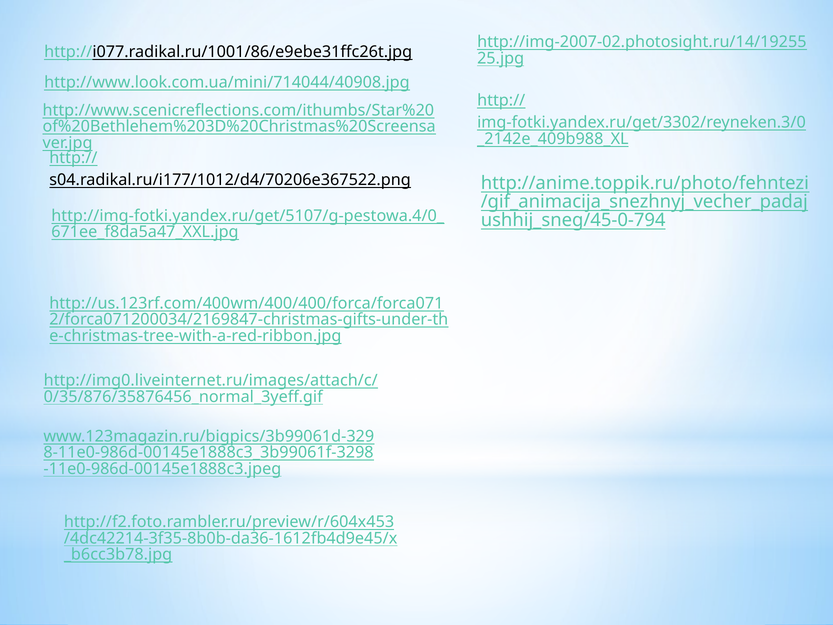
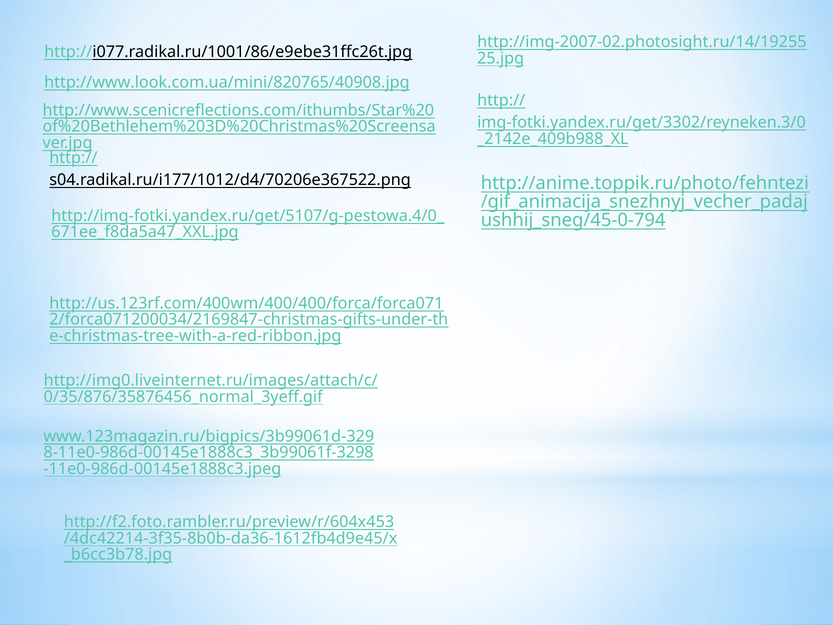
http://www.look.com.ua/mini/714044/40908.jpg: http://www.look.com.ua/mini/714044/40908.jpg -> http://www.look.com.ua/mini/820765/40908.jpg (227, 82)
